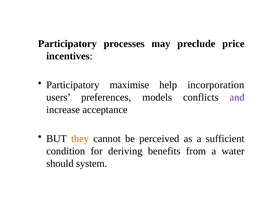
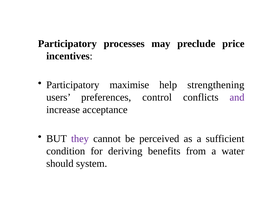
incorporation: incorporation -> strengthening (216, 85)
models: models -> control (157, 97)
they colour: orange -> purple (80, 138)
